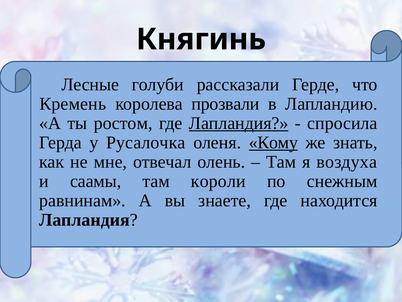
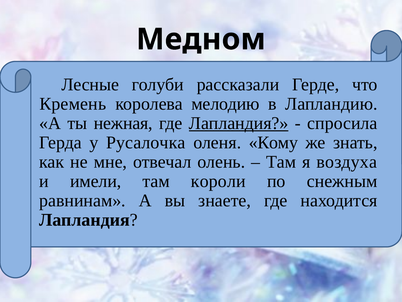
Княгинь: Княгинь -> Медном (201, 39)
прозвали: прозвали -> мелодию (226, 104)
ростом: ростом -> нежная (123, 123)
Кому underline: present -> none (273, 142)
саамы: саамы -> имели (96, 181)
